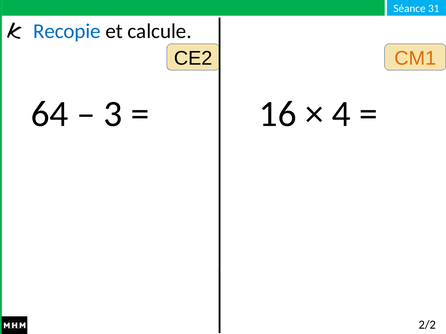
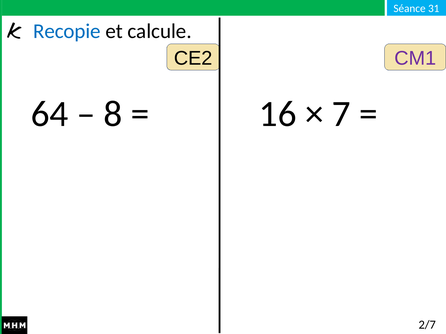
CM1 colour: orange -> purple (415, 58)
3: 3 -> 8 (113, 114)
4: 4 -> 7 (341, 114)
2/2: 2/2 -> 2/7 (427, 325)
